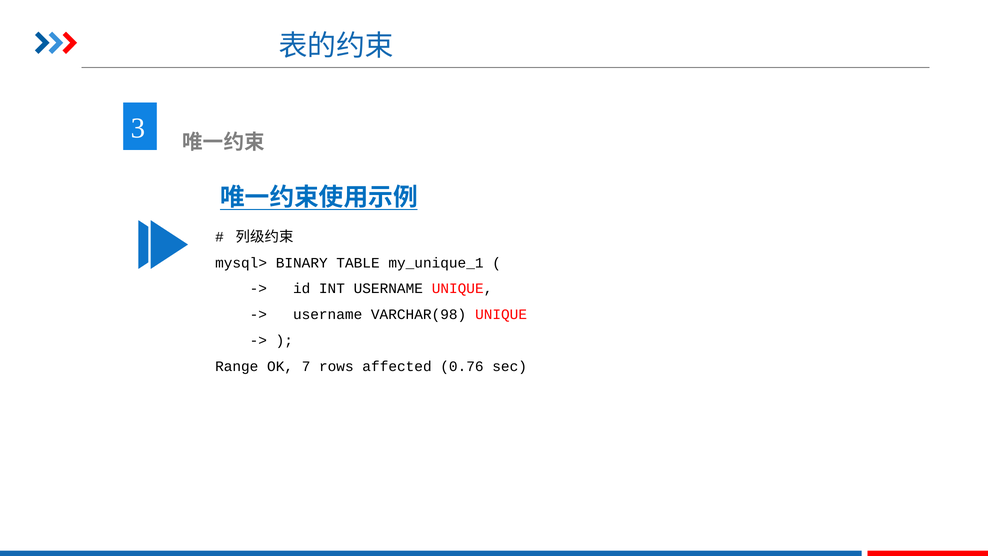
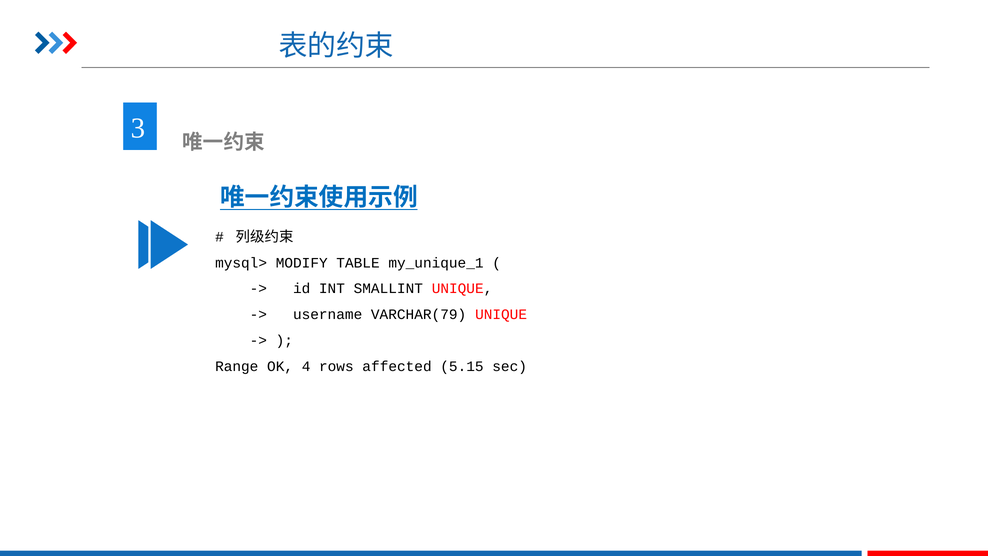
BINARY: BINARY -> MODIFY (302, 263)
INT USERNAME: USERNAME -> SMALLINT (388, 289)
VARCHAR(98: VARCHAR(98 -> VARCHAR(79 (419, 315)
7: 7 -> 4 (306, 367)
0.76: 0.76 -> 5.15 (462, 367)
